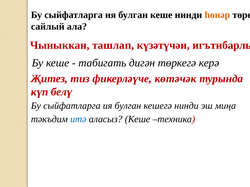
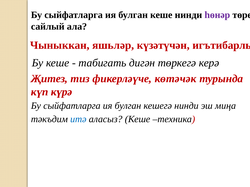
һөнәр colour: orange -> purple (217, 15)
ташлап: ташлап -> яшьләр (113, 45)
белү: белү -> күрә (62, 92)
